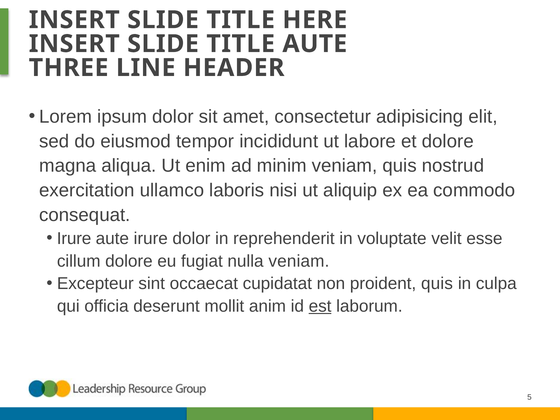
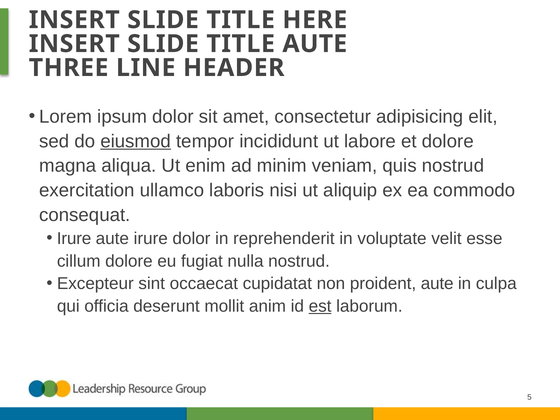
eiusmod underline: none -> present (136, 141)
nulla veniam: veniam -> nostrud (299, 261)
proident quis: quis -> aute (437, 284)
